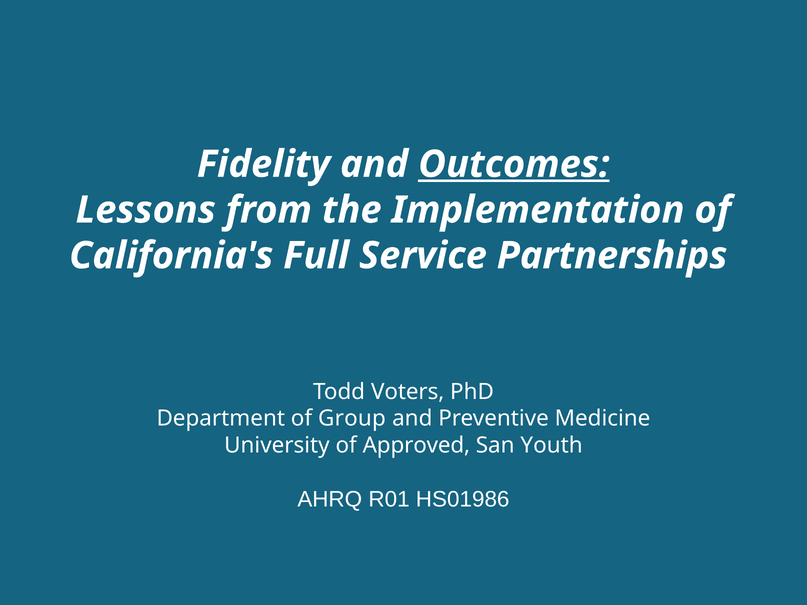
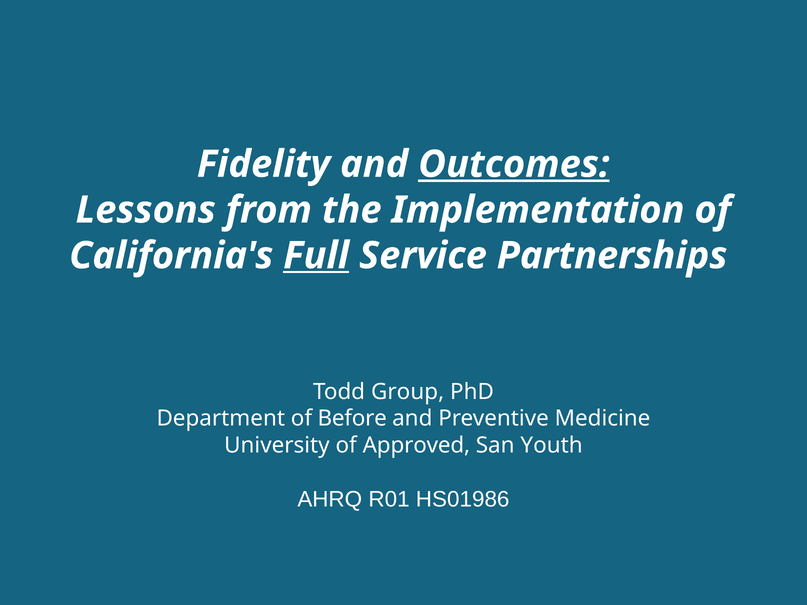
Full underline: none -> present (316, 256)
Voters: Voters -> Group (408, 392)
Group: Group -> Before (352, 419)
